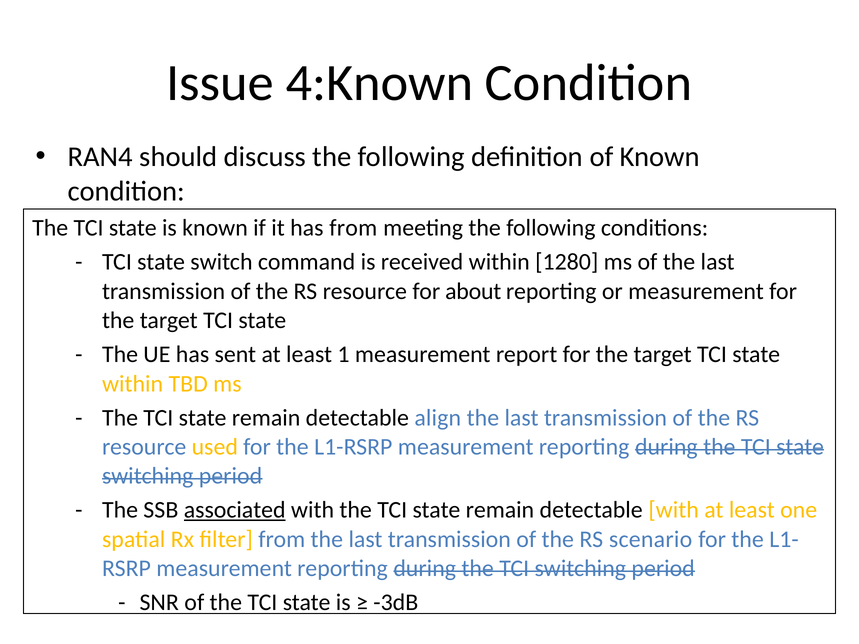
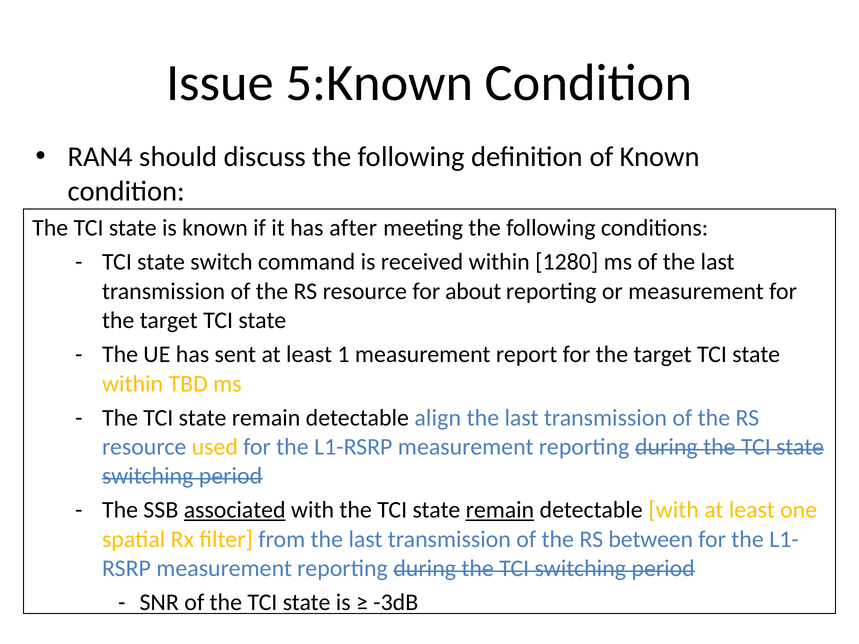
4:Known: 4:Known -> 5:Known (379, 83)
has from: from -> after (353, 228)
remain underline: none -> present (500, 510)
scenario: scenario -> between (651, 539)
